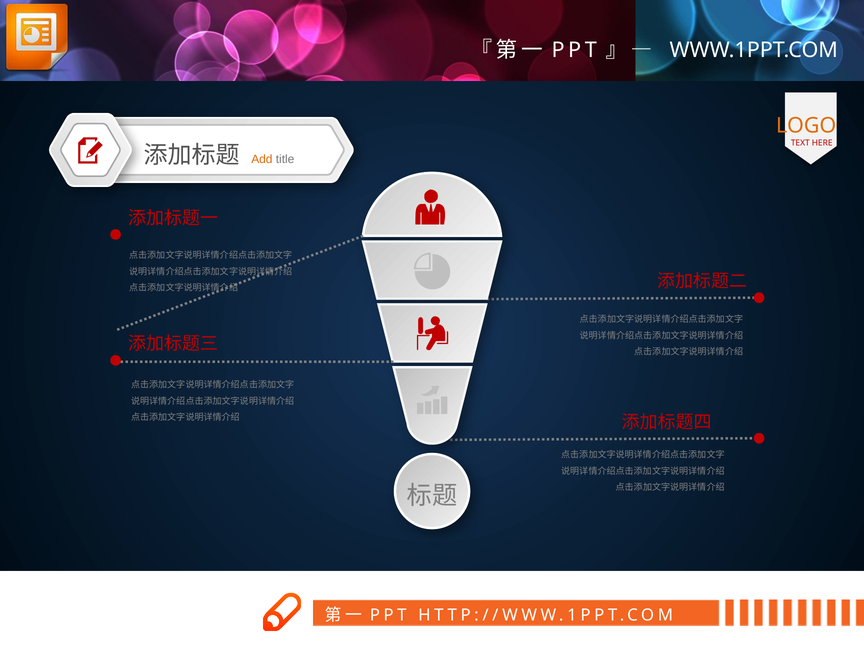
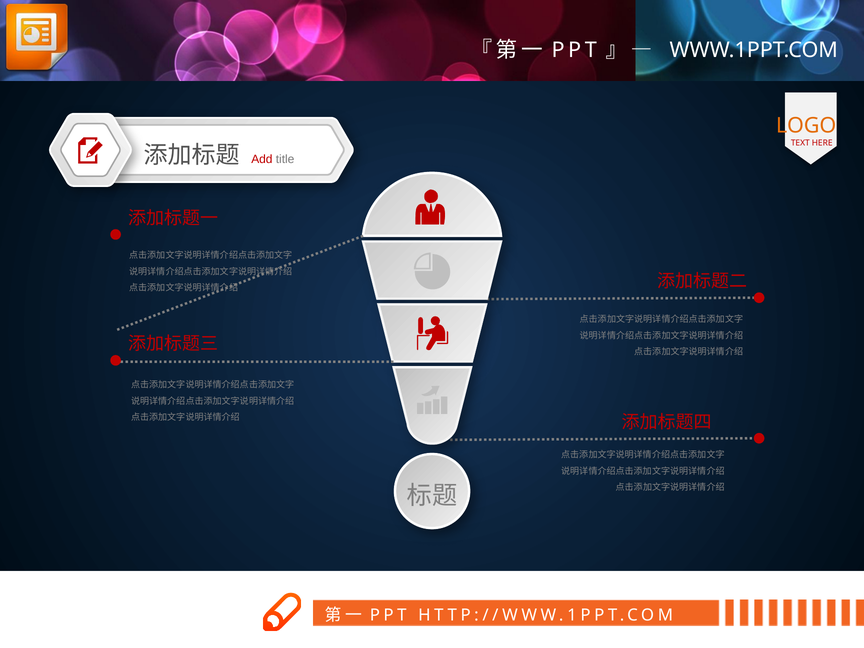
Add colour: orange -> red (262, 159)
